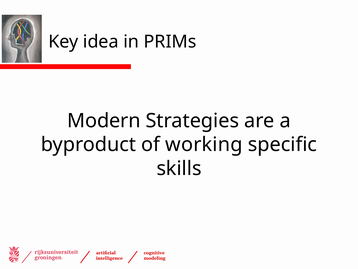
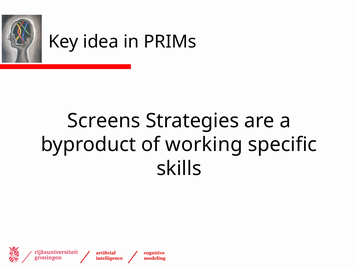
Modern: Modern -> Screens (104, 121)
